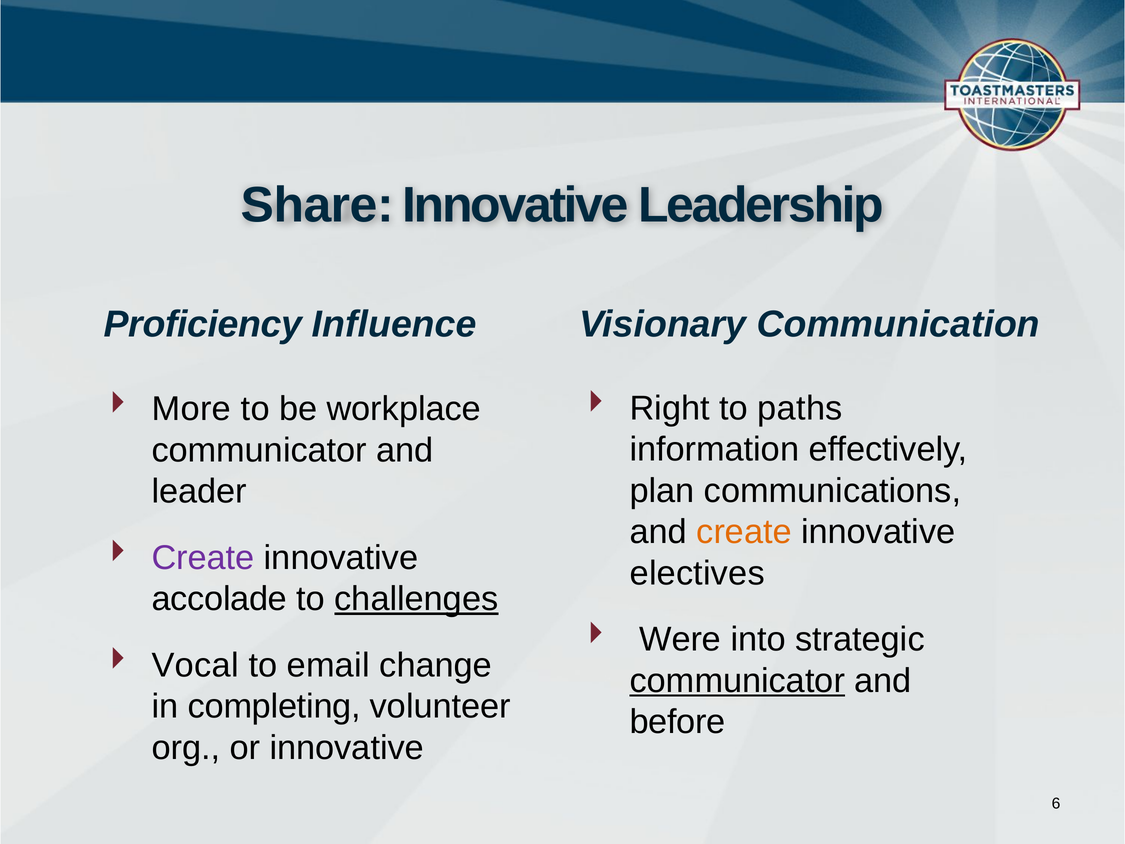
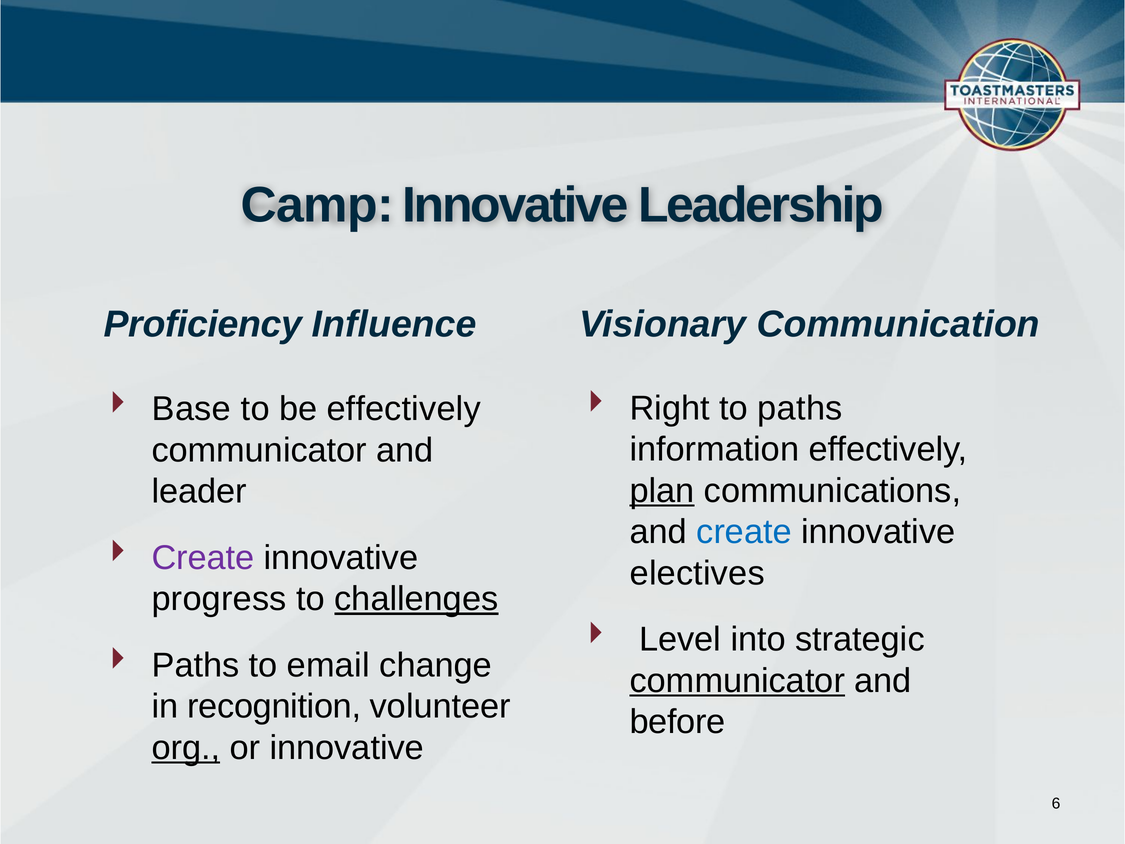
Share: Share -> Camp (317, 205)
More: More -> Base (191, 409)
be workplace: workplace -> effectively (404, 409)
plan underline: none -> present (662, 491)
create colour: orange -> blue (744, 532)
accolade: accolade -> progress (219, 599)
Were: Were -> Level (680, 639)
Vocal: Vocal -> Paths (195, 665)
completing: completing -> recognition (274, 706)
org underline: none -> present (186, 748)
